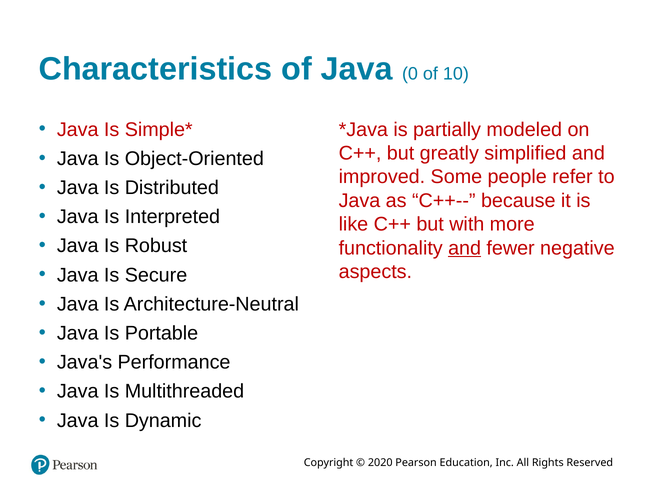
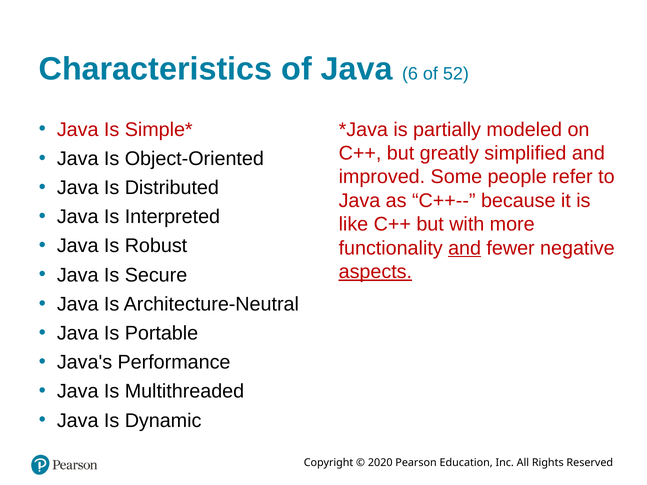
0: 0 -> 6 (410, 74)
10: 10 -> 52 (456, 74)
aspects underline: none -> present (375, 272)
